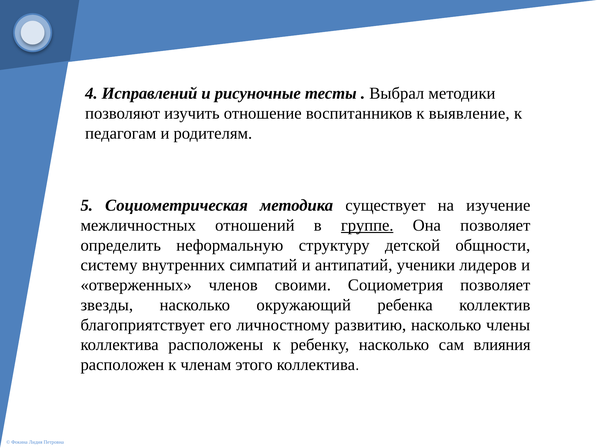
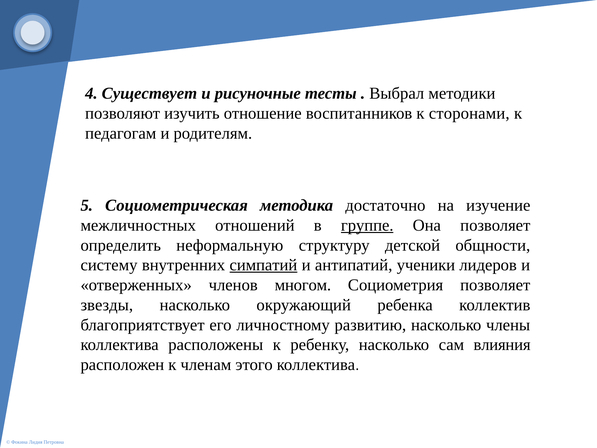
Исправлений: Исправлений -> Существует (149, 93)
выявление: выявление -> сторонами (469, 113)
существует: существует -> достаточно (385, 205)
симпатий underline: none -> present (263, 265)
своими: своими -> многом (303, 285)
